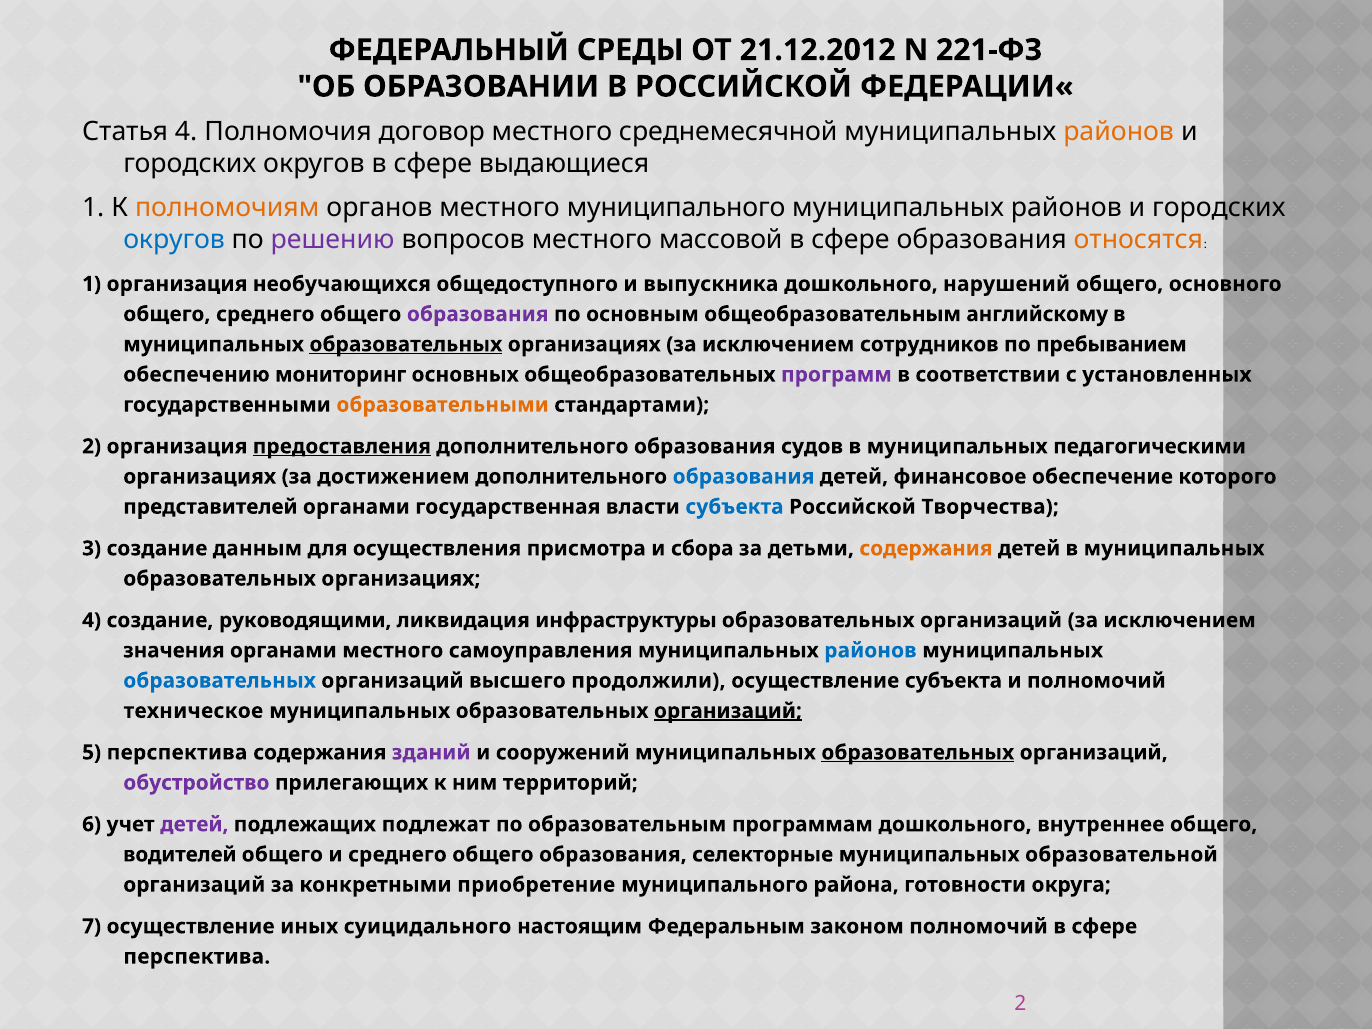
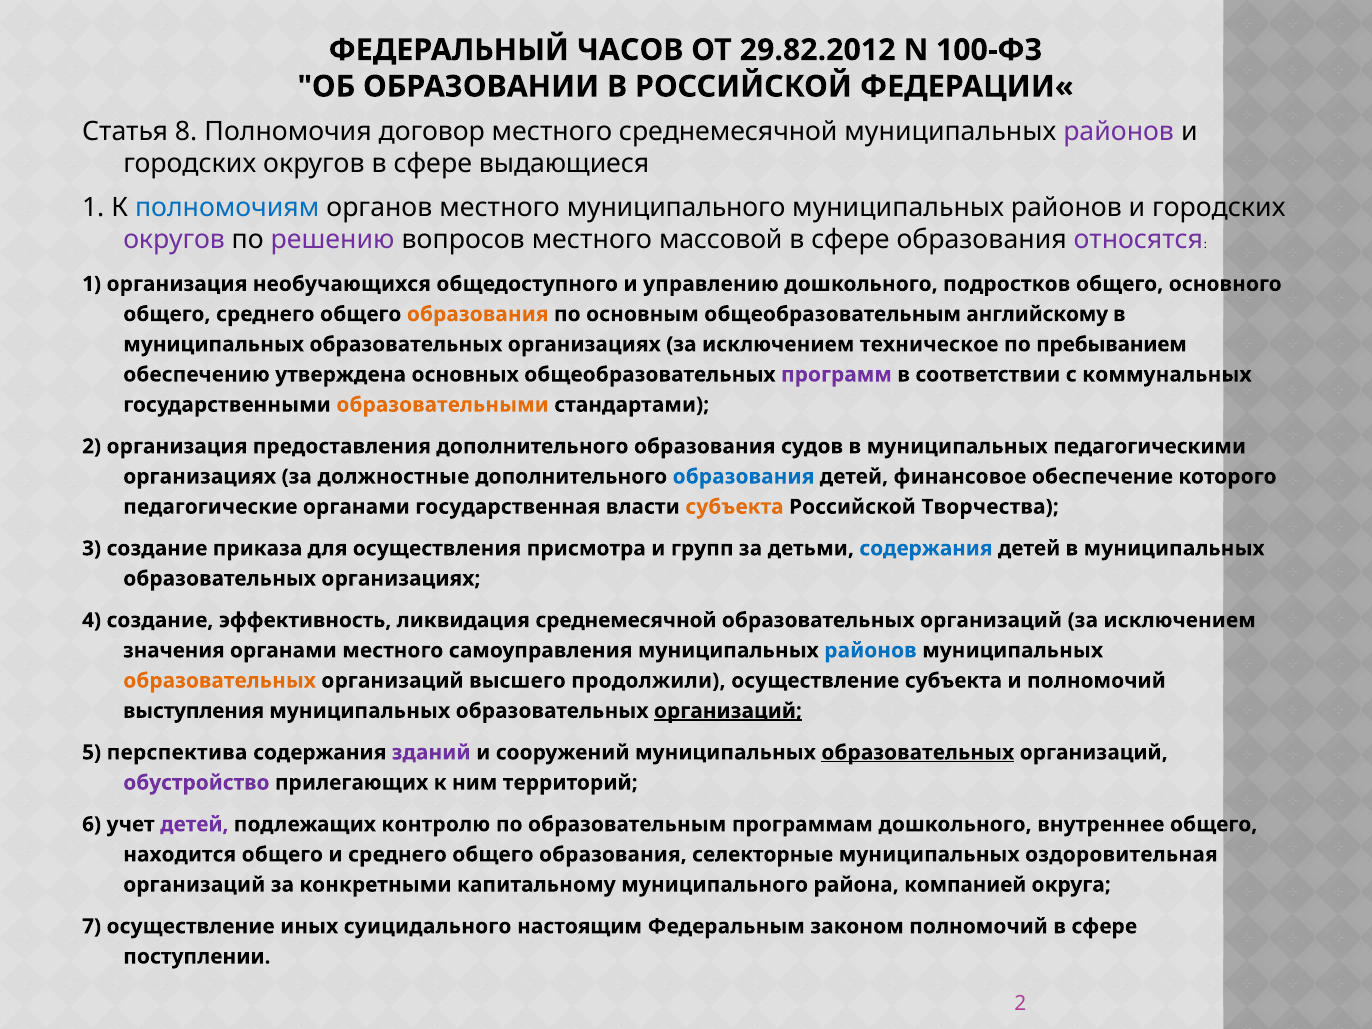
СРЕДЫ: СРЕДЫ -> ЧАСОВ (630, 50)
21.12.2012: 21.12.2012 -> 29.82.2012 (818, 50)
221-ФЗ: 221-ФЗ -> 100-ФЗ (989, 50)
Статья 4: 4 -> 8 (186, 132)
районов colour: orange -> purple (1119, 132)
полномочиям colour: orange -> blue (227, 207)
округов colour: blue -> purple (174, 239)
относятся colour: orange -> purple (1138, 239)
выпускника: выпускника -> управлению (711, 284)
нарушений: нарушений -> подростков (1007, 284)
образования colour: purple -> orange (478, 314)
образовательных underline: present -> none (406, 344)
сотрудников: сотрудников -> техническое (929, 344)
мониторинг: мониторинг -> утверждена (341, 375)
установленных: установленных -> коммунальных (1167, 375)
предоставления underline: present -> none (342, 446)
достижением: достижением -> должностные (393, 477)
представителей: представителей -> педагогические (210, 507)
субъекта colour: blue -> orange (734, 507)
данным: данным -> приказа (258, 548)
сбора: сбора -> групп (702, 548)
содержания colour: orange -> blue (926, 548)
руководящими: руководящими -> эффективность (305, 620)
ликвидация инфраструктуры: инфраструктуры -> среднемесячной (626, 620)
образовательных colour: blue -> orange (220, 681)
техническое: техническое -> выступления (194, 711)
подлежат: подлежат -> контролю (436, 824)
водителей: водителей -> находится (180, 855)
образовательной: образовательной -> оздоровительная (1121, 855)
приобретение: приобретение -> капитальному (536, 885)
готовности: готовности -> компанией (965, 885)
перспектива: перспектива -> поступлении (197, 957)
